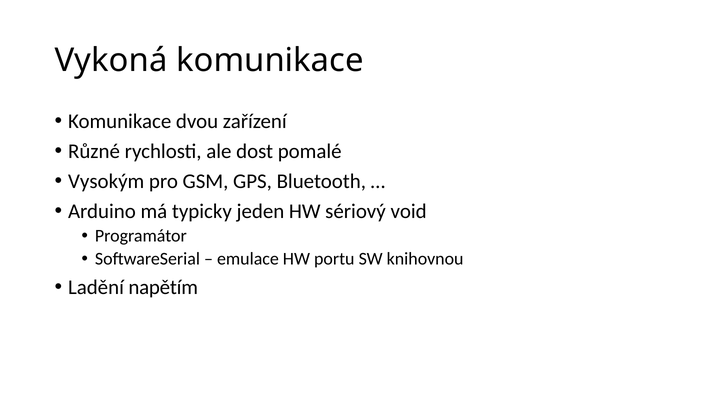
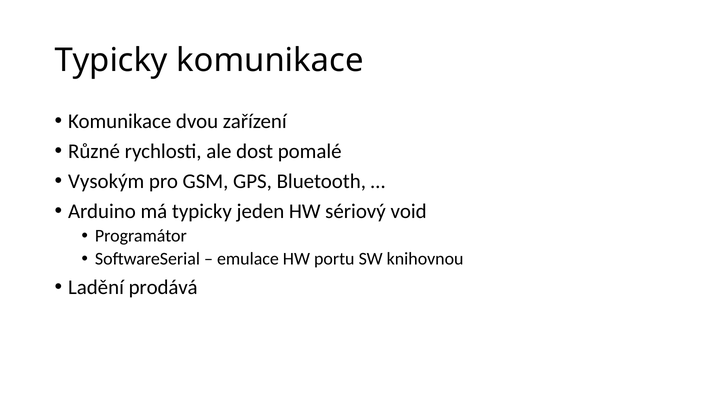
Vykoná: Vykoná -> Typicky (111, 60)
napětím: napětím -> prodává (163, 288)
